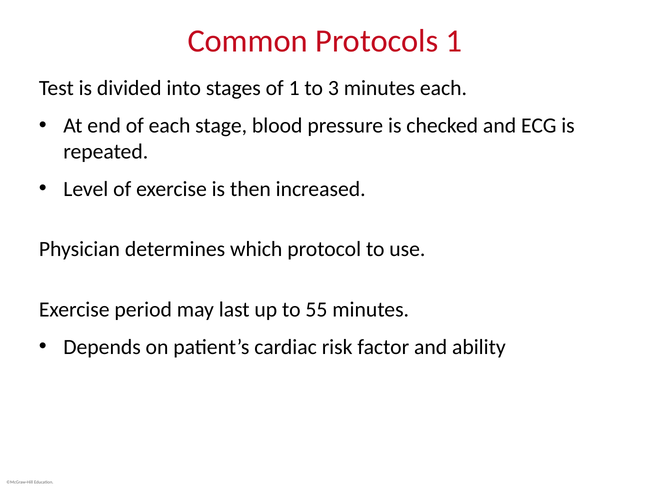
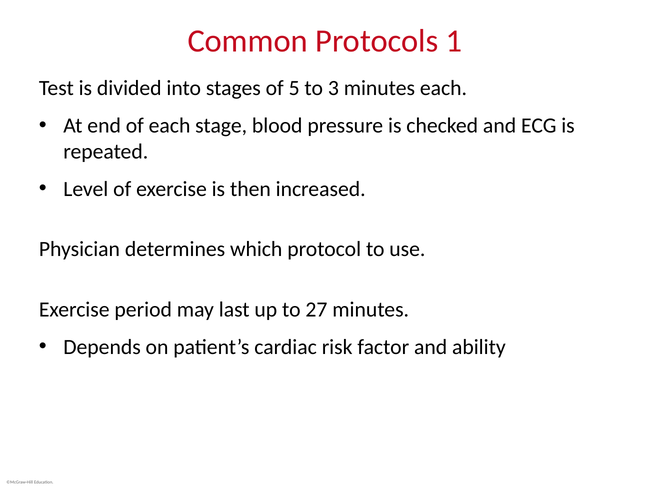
of 1: 1 -> 5 (294, 88)
55: 55 -> 27 (316, 310)
